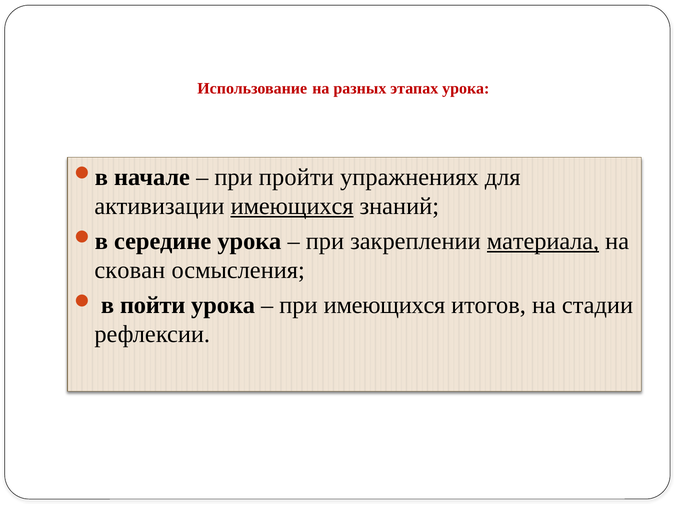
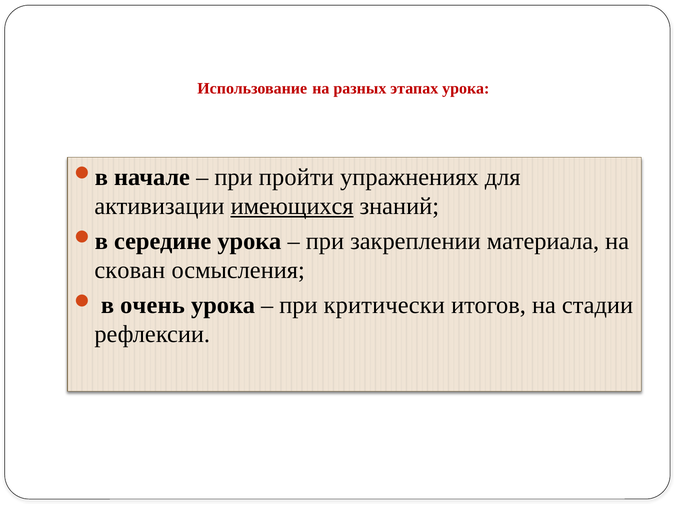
материала underline: present -> none (543, 241)
пойти: пойти -> очень (152, 305)
при имеющихся: имеющихся -> критически (384, 305)
